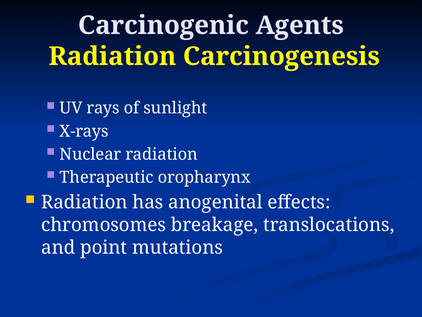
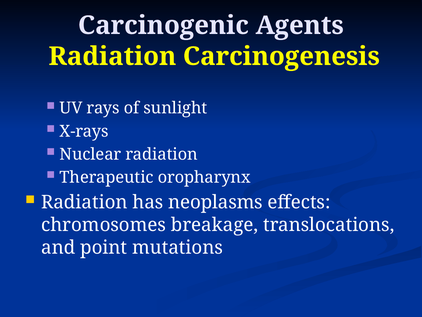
anogenital: anogenital -> neoplasms (216, 202)
